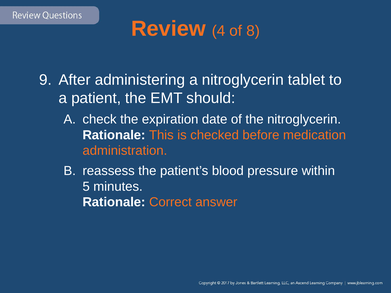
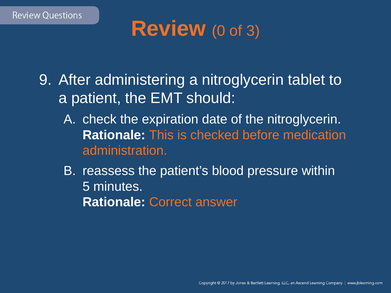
4: 4 -> 0 (219, 31)
8: 8 -> 3 (253, 31)
